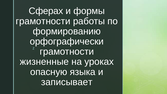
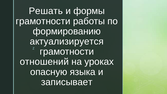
Сферах: Сферах -> Решать (46, 11)
орфографически: орфографически -> актуализируется (67, 41)
жизненные: жизненные -> отношений (44, 62)
